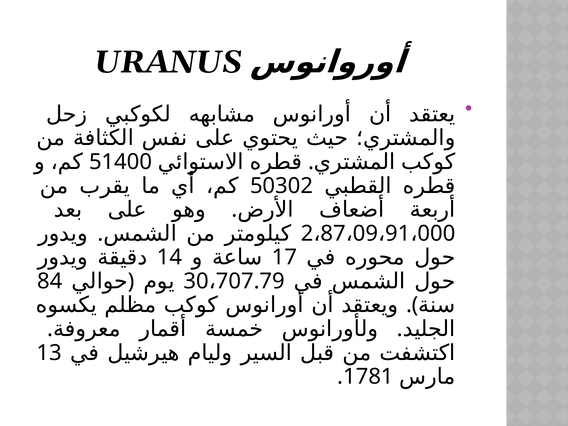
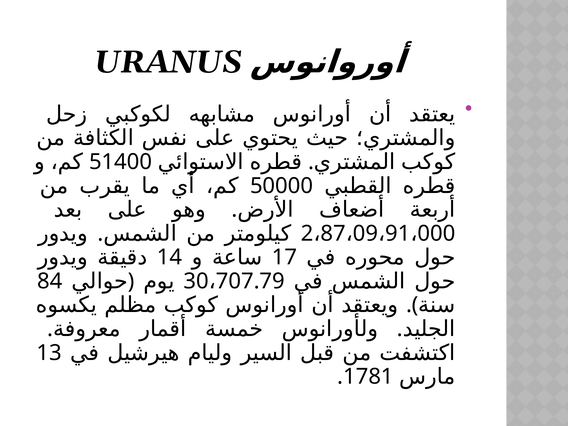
50302: 50302 -> 50000 (282, 186)
